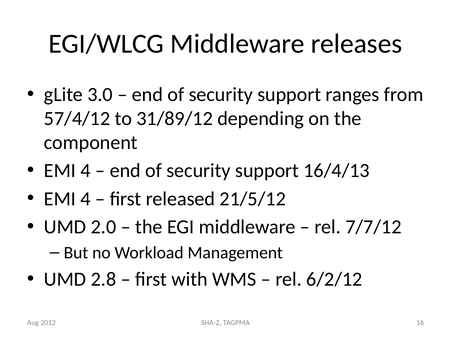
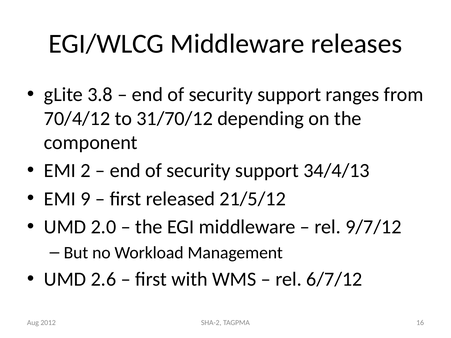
3.0: 3.0 -> 3.8 (100, 95)
57/4/12: 57/4/12 -> 70/4/12 (77, 119)
31/89/12: 31/89/12 -> 31/70/12 (175, 119)
4: 4 -> 2 (86, 171)
16/4/13: 16/4/13 -> 34/4/13 (337, 171)
4: 4 -> 9 (86, 199)
7/7/12: 7/7/12 -> 9/7/12 (373, 227)
2.8: 2.8 -> 2.6 (104, 280)
6/2/12: 6/2/12 -> 6/7/12 (334, 280)
